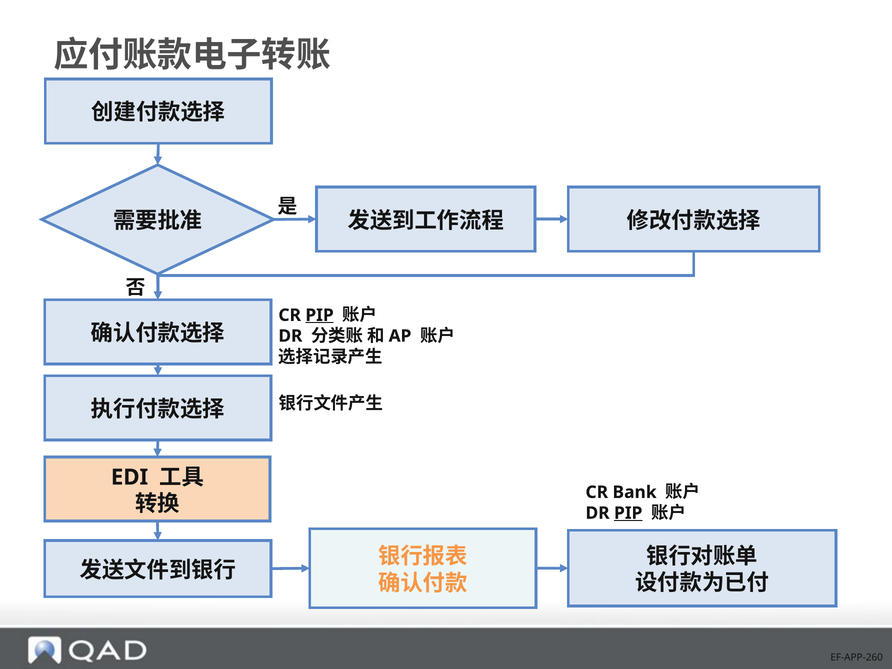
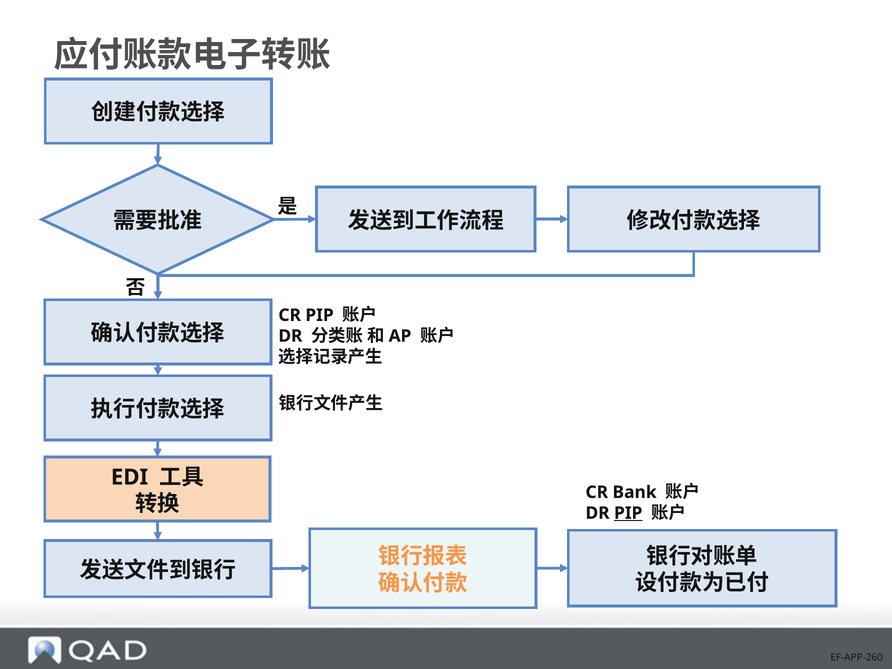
PIP underline: present -> none (320, 315)
